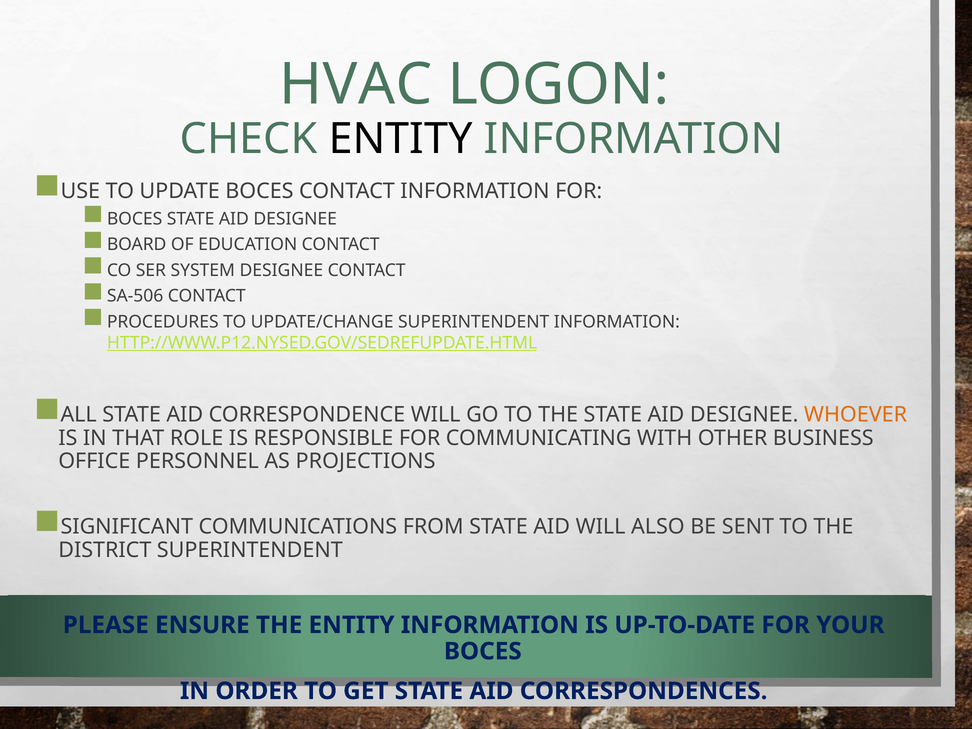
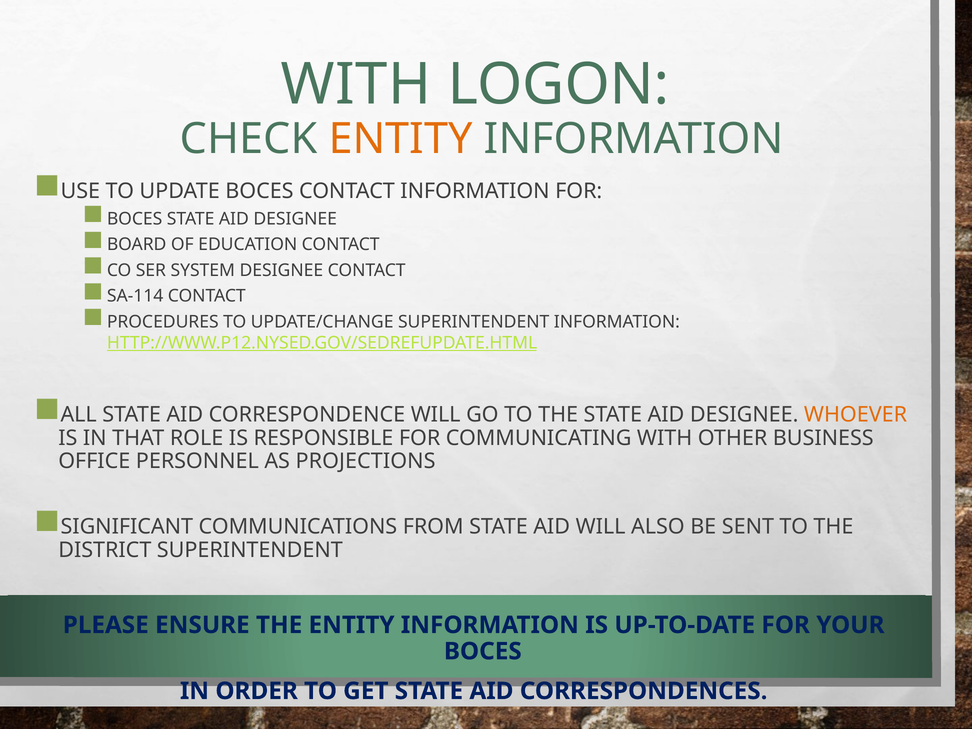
HVAC: HVAC -> WITH (356, 84)
ENTITY colour: black -> orange (401, 139)
SA-506: SA-506 -> SA-114 (135, 296)
